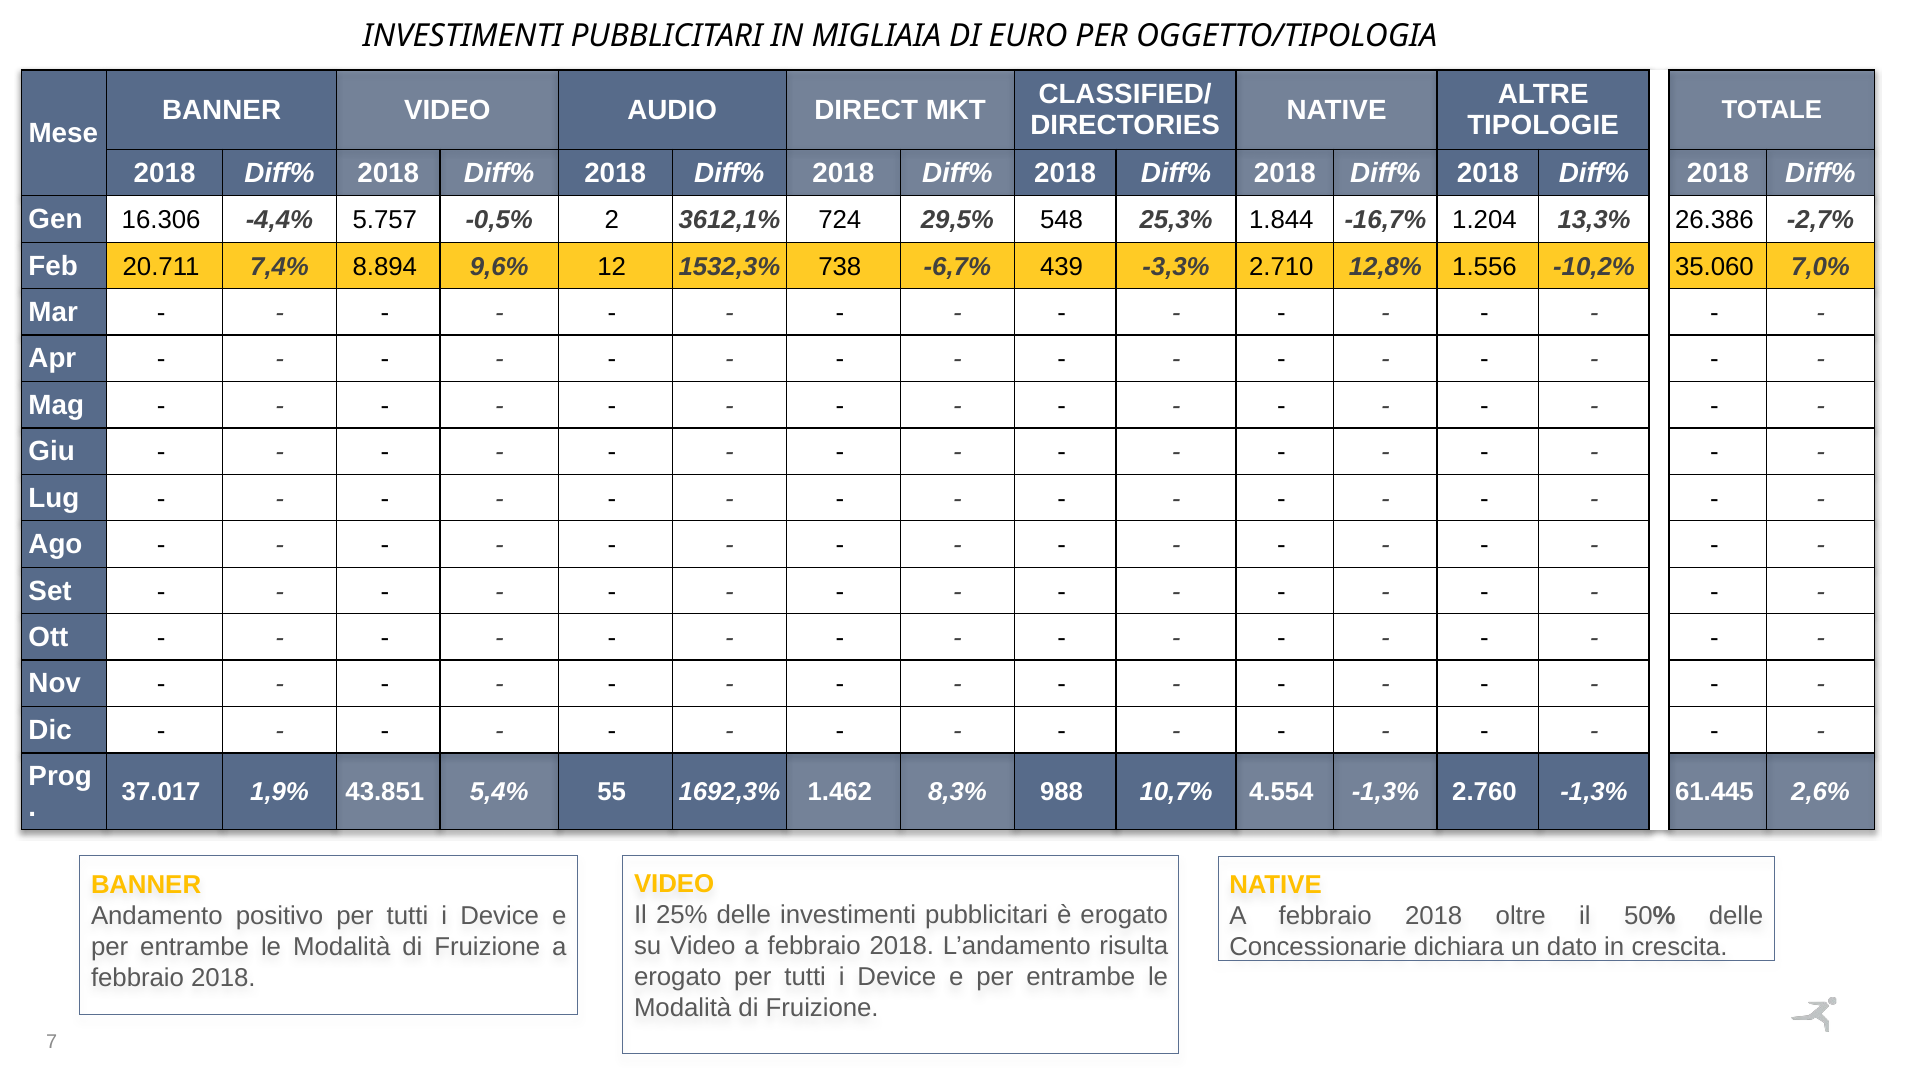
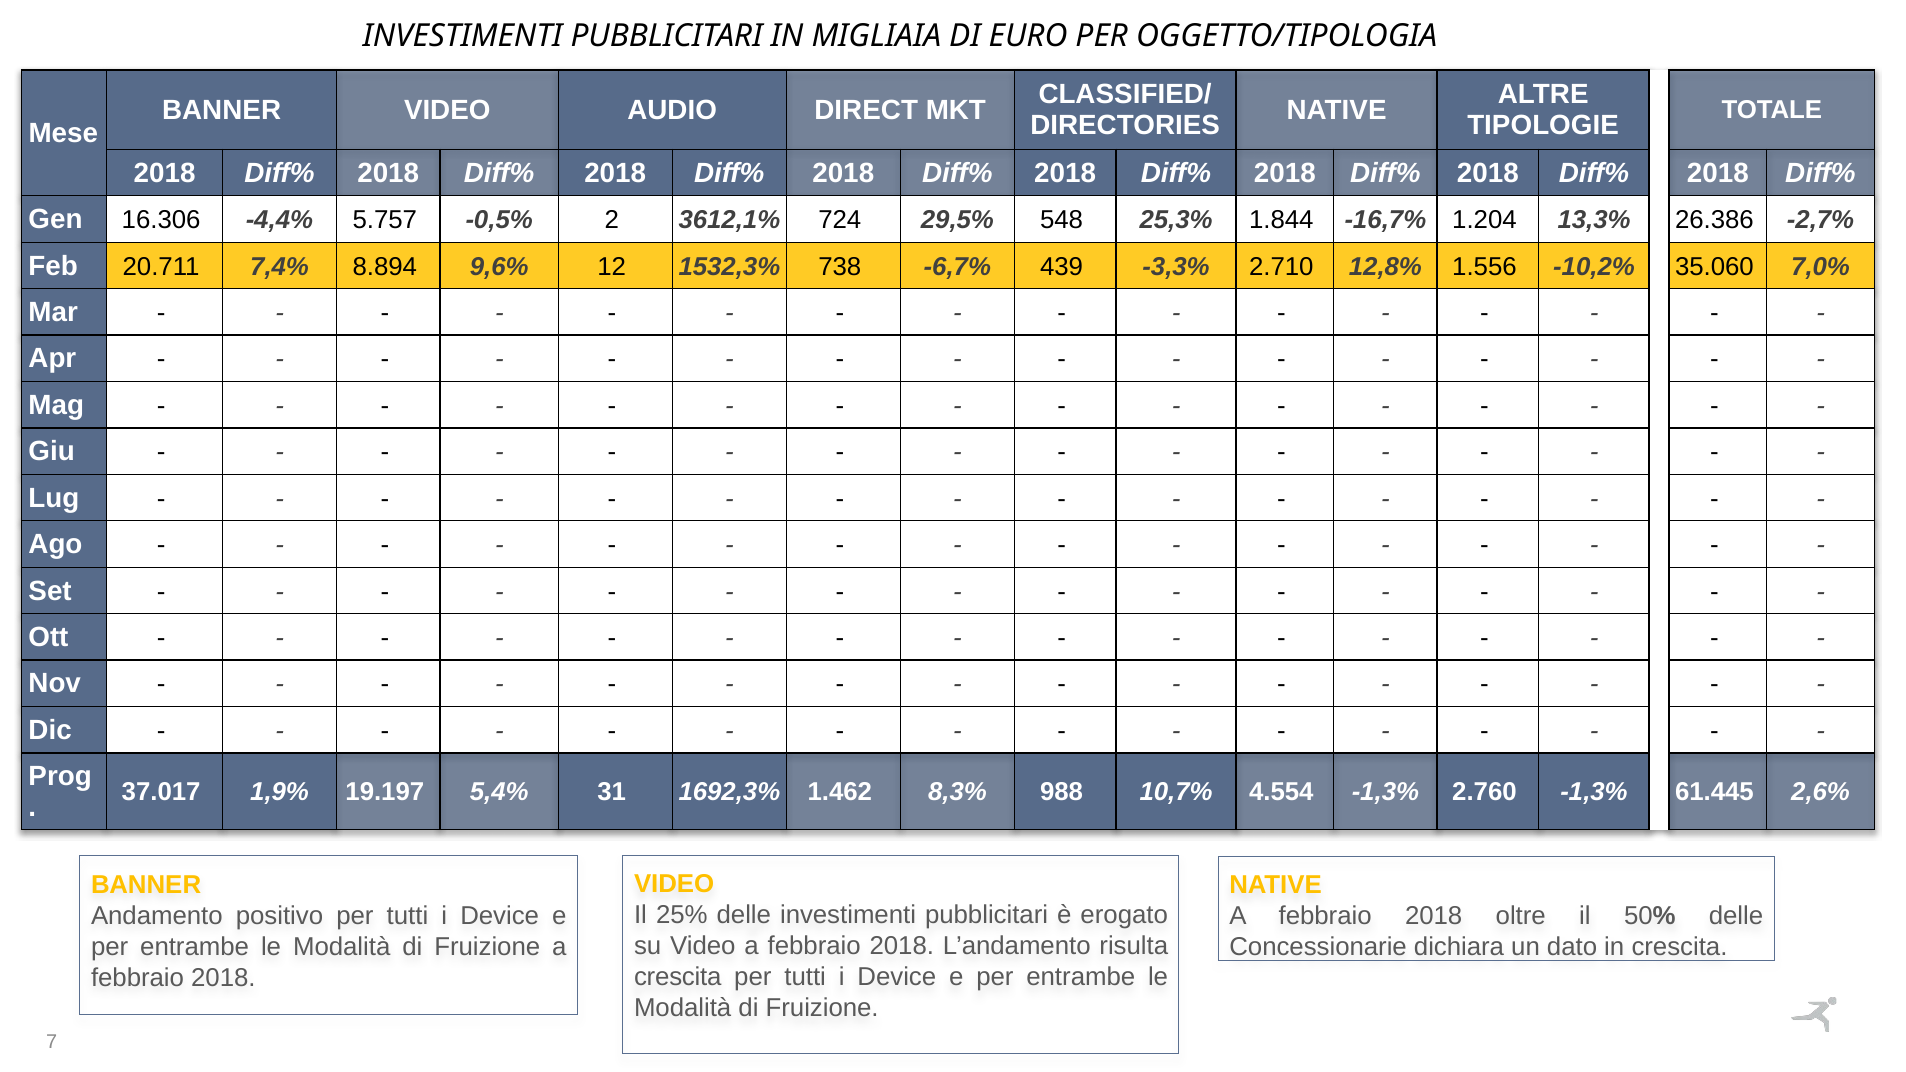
43.851: 43.851 -> 19.197 (385, 792)
55: 55 -> 31 (612, 792)
erogato: erogato -> crescita (678, 978)
